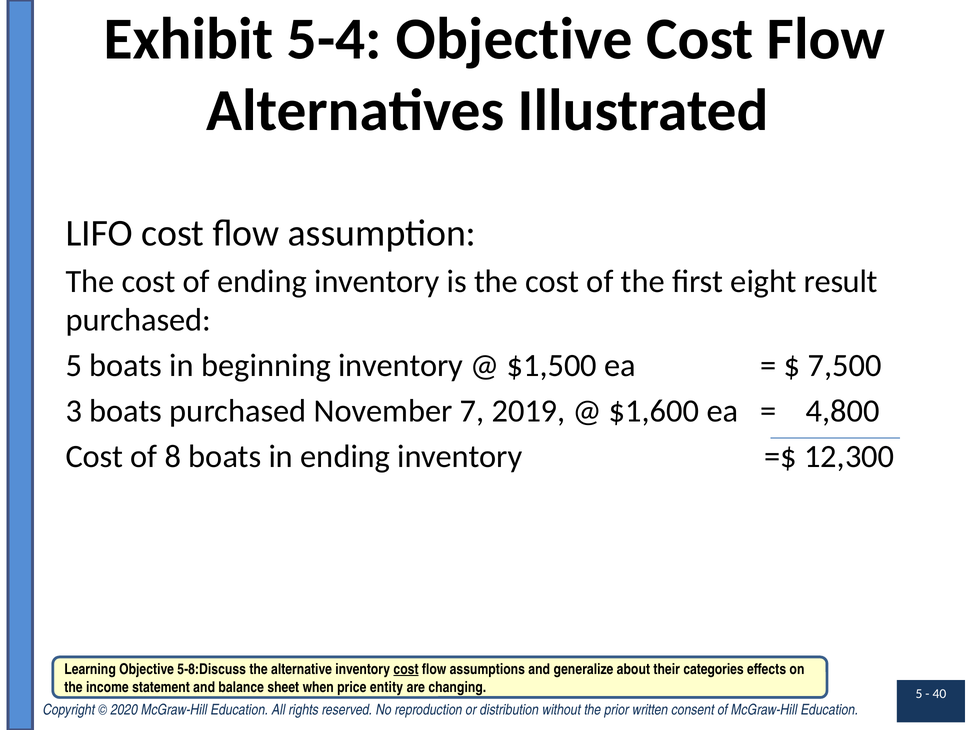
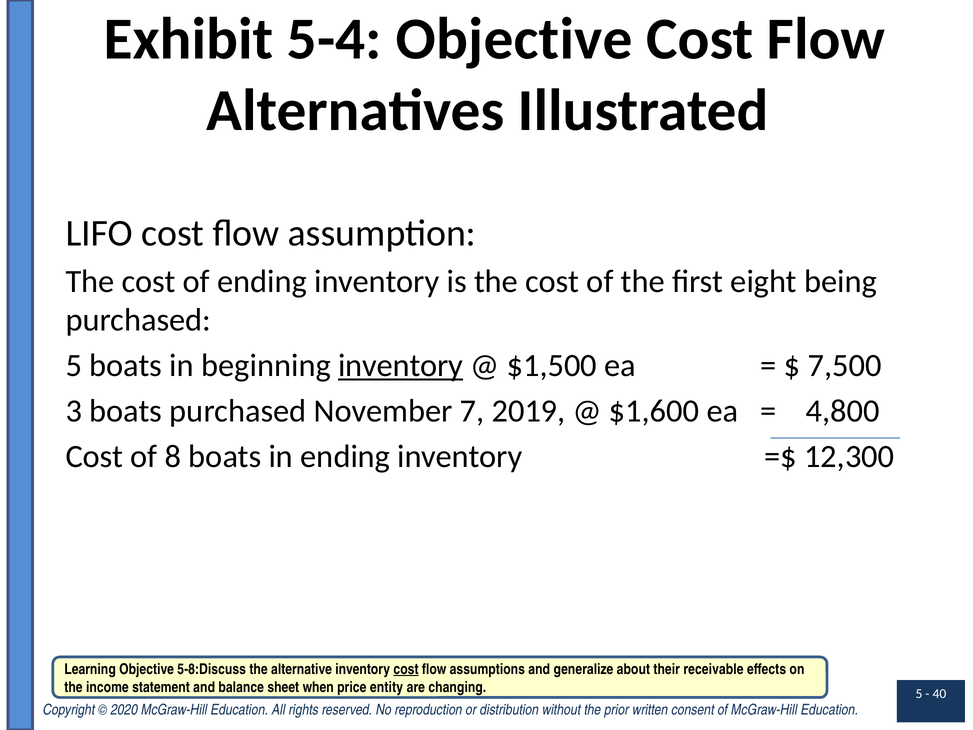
result: result -> being (840, 281)
inventory underline: none -> present (401, 366)
categories: categories -> receivable (713, 669)
